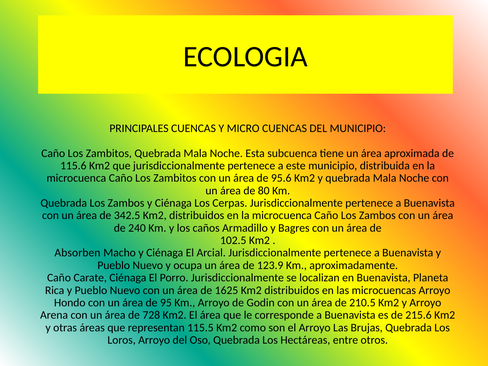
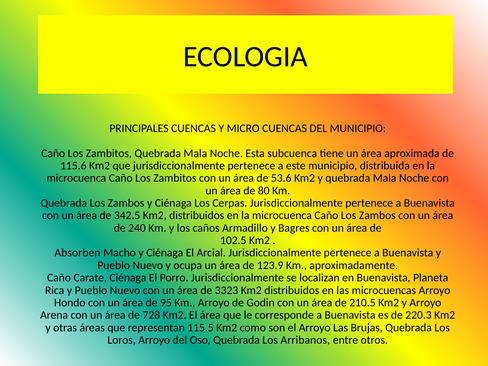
95.6: 95.6 -> 53.6 (281, 178)
1625: 1625 -> 3323 (227, 290)
215.6: 215.6 -> 220.3 (419, 315)
Hectáreas: Hectáreas -> Arribanos (305, 340)
